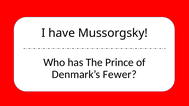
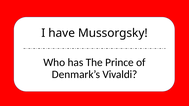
Fewer: Fewer -> Vivaldi (120, 75)
